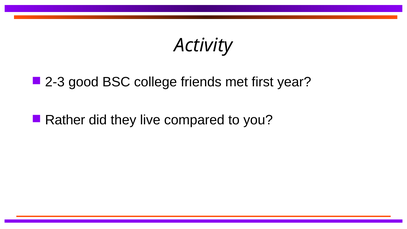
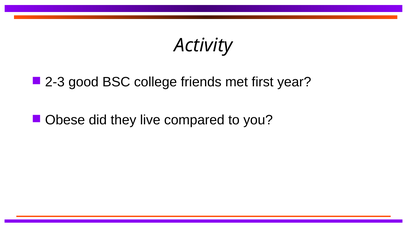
Rather: Rather -> Obese (65, 120)
